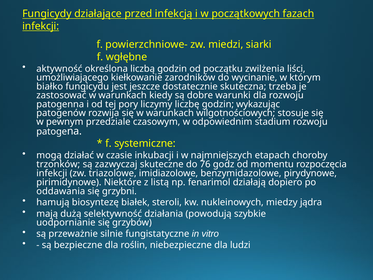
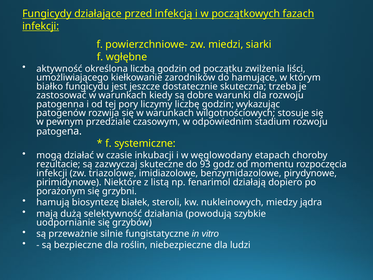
wycinanie: wycinanie -> hamujące (254, 78)
najmniejszych: najmniejszych -> węglowodany (221, 155)
trzonków: trzonków -> rezultacie (58, 164)
76: 76 -> 93 (205, 164)
oddawania: oddawania -> porażonym (61, 191)
